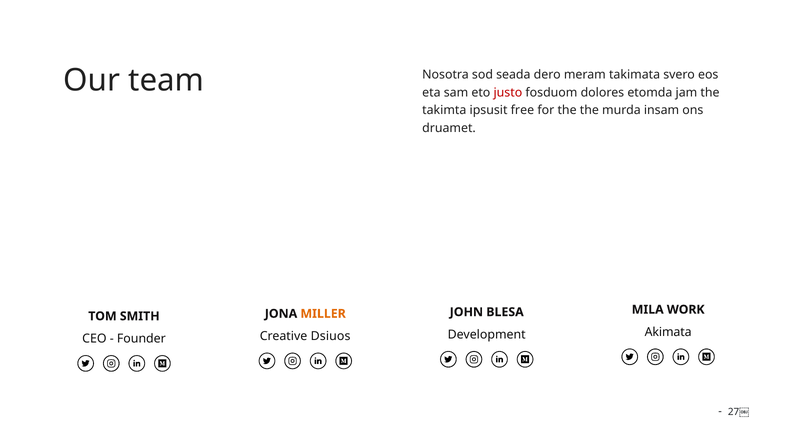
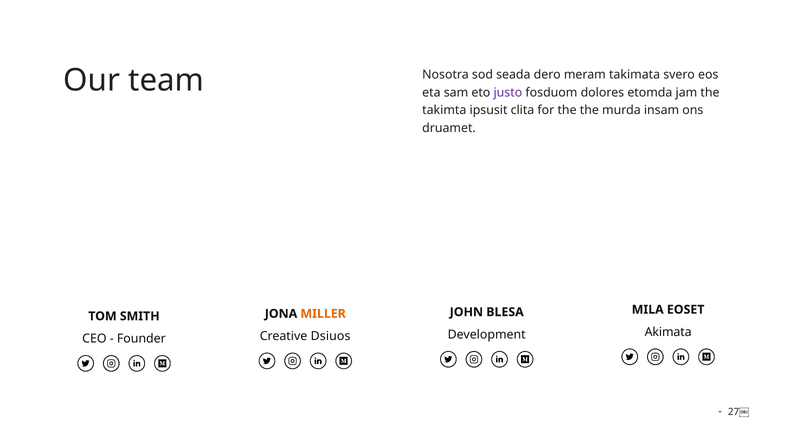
justo colour: red -> purple (508, 92)
free: free -> clita (522, 110)
WORK: WORK -> EOSET (686, 309)
